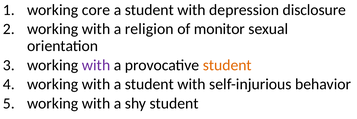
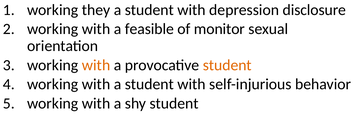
core: core -> they (96, 10)
religion: religion -> feasible (149, 29)
with colour: purple -> orange (96, 65)
